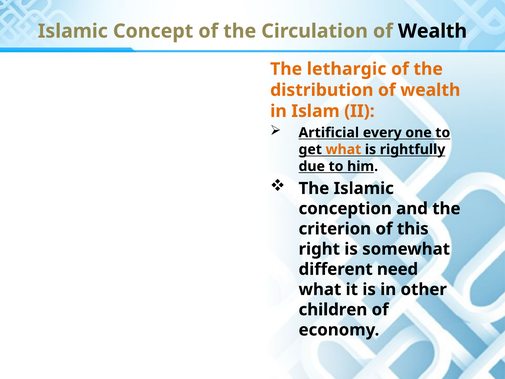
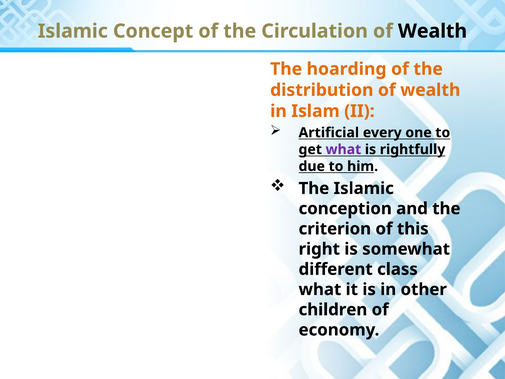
lethargic: lethargic -> hoarding (347, 69)
what colour: orange -> purple (343, 149)
need: need -> class (397, 269)
